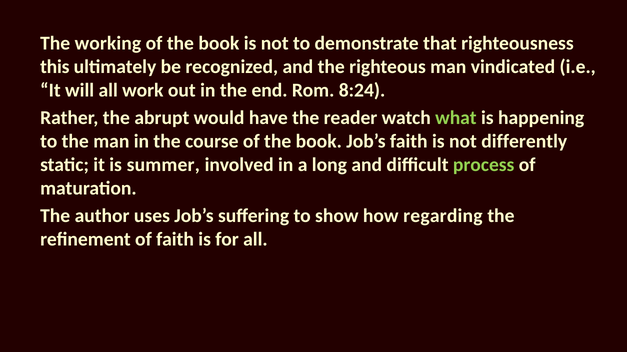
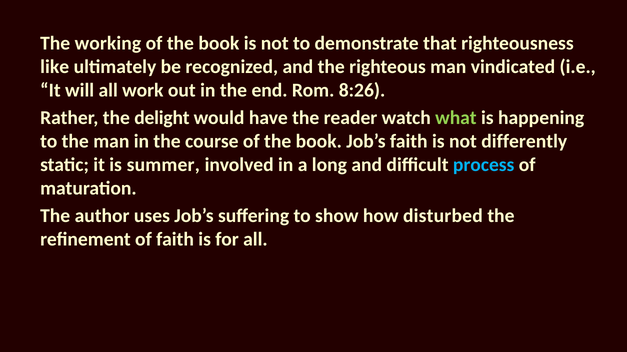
this: this -> like (55, 67)
8:24: 8:24 -> 8:26 (362, 91)
abrupt: abrupt -> delight (162, 118)
process colour: light green -> light blue (484, 165)
regarding: regarding -> disturbed (443, 216)
